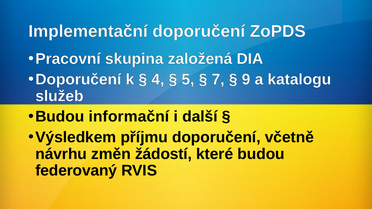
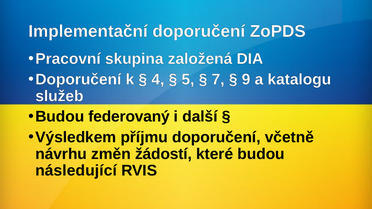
informační: informační -> federovaný (129, 117)
federovaný: federovaný -> následující (76, 171)
